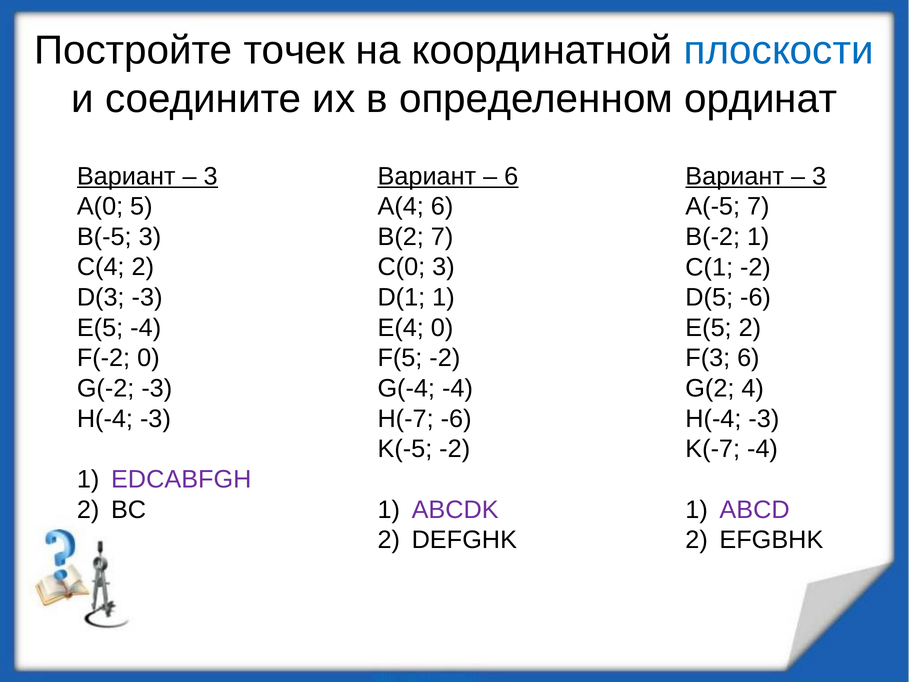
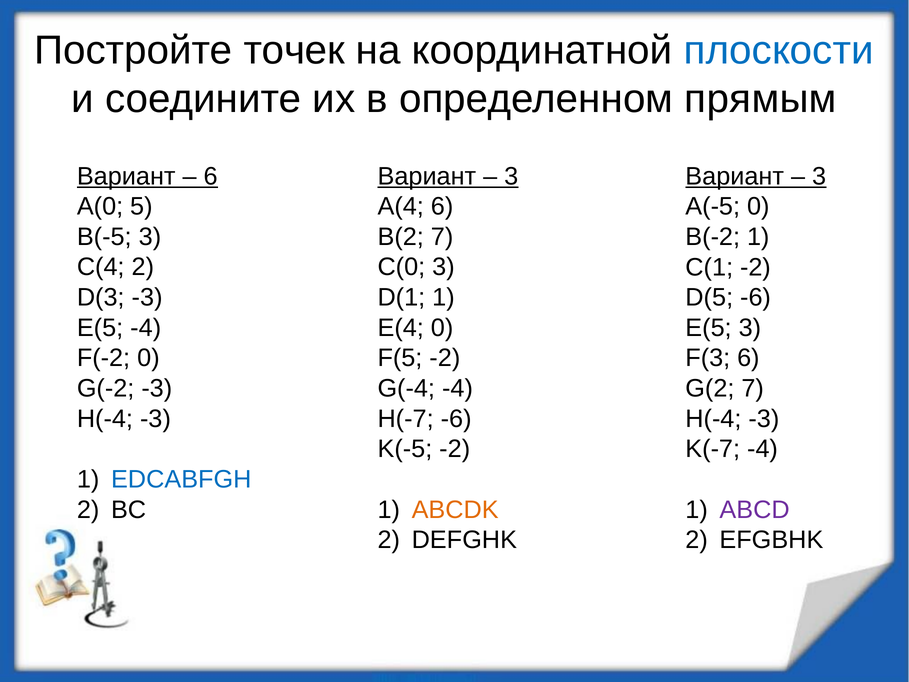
ординат: ординат -> прямым (761, 99)
3: 3 -> 6 (211, 176)
6: 6 -> 3 (511, 176)
A(-5 7: 7 -> 0 (758, 206)
E(5 2: 2 -> 3 (750, 328)
G(2 4: 4 -> 7 (753, 388)
EDCABFGH colour: purple -> blue (181, 479)
ABCDK colour: purple -> orange (455, 510)
